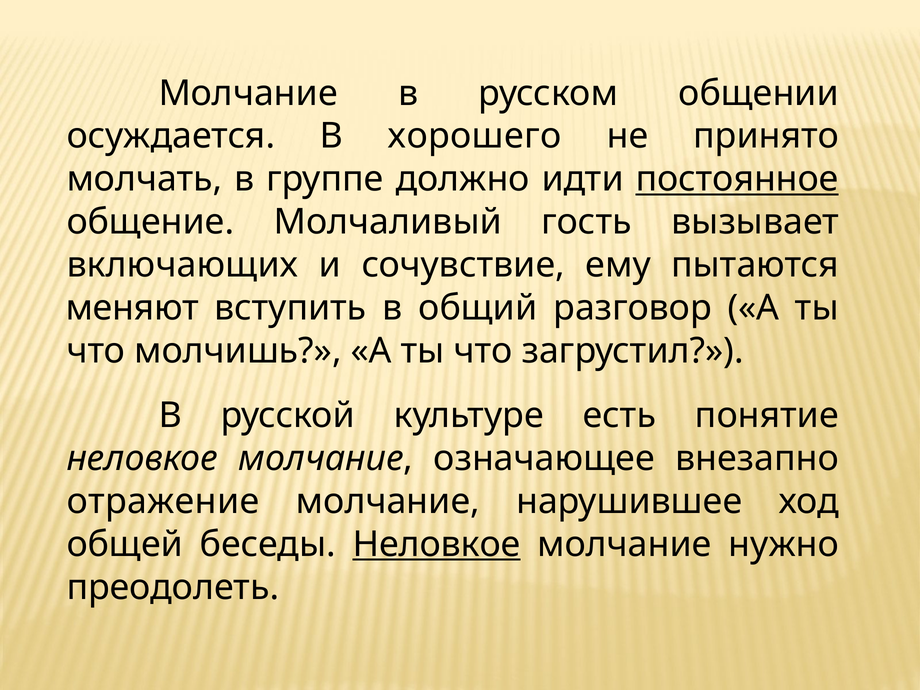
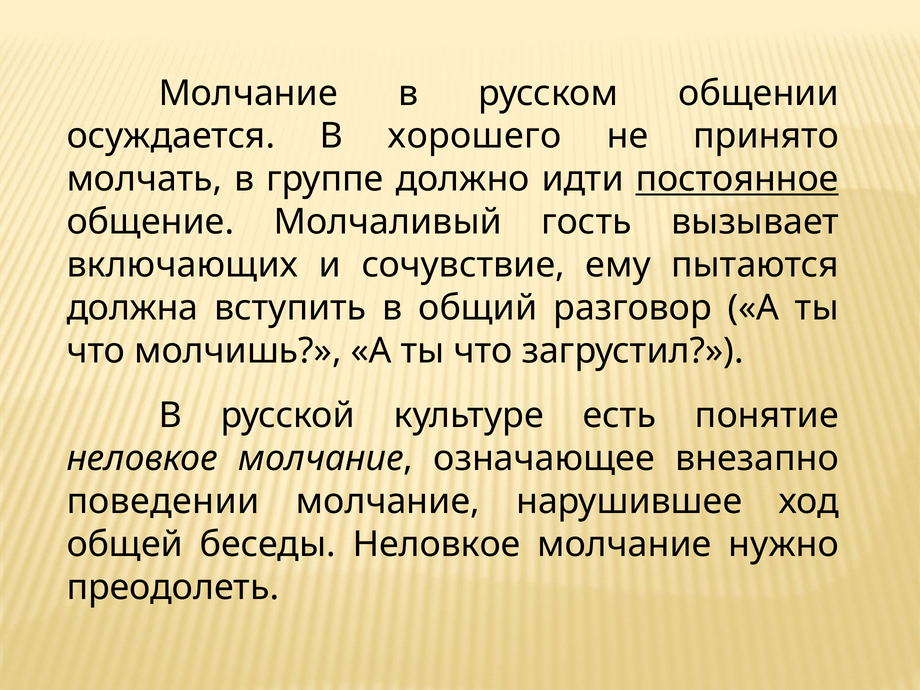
меняют: меняют -> должна (132, 308)
отражение: отражение -> поведении (163, 501)
Неловкое underline: present -> none (437, 544)
